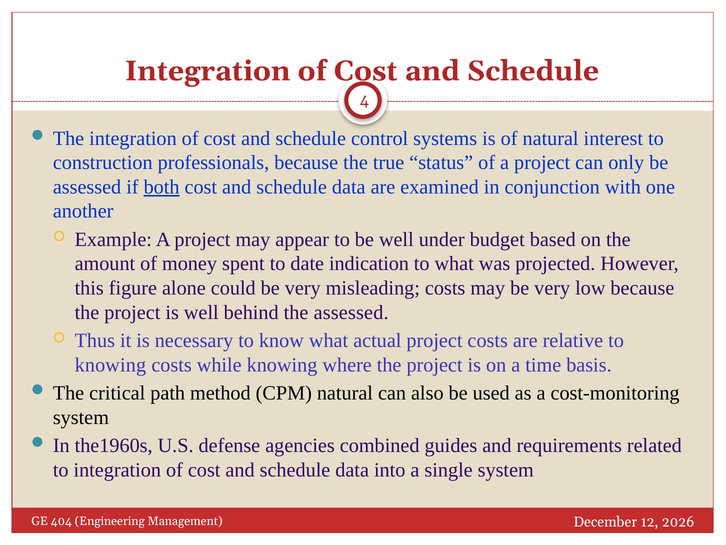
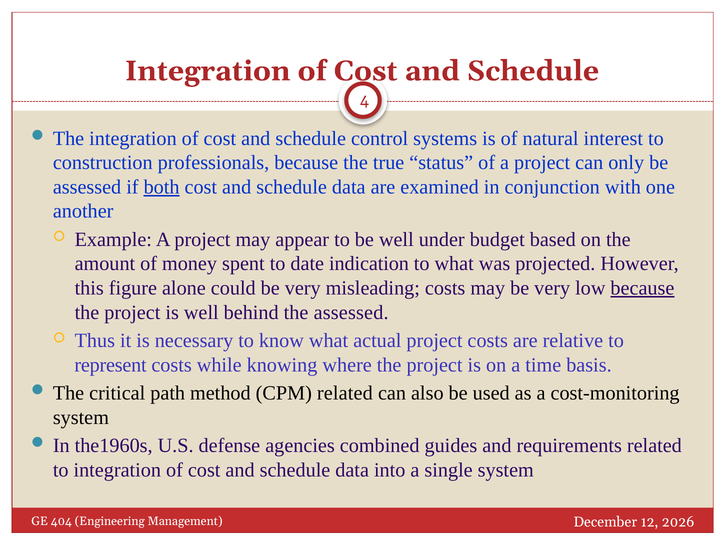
because underline: none -> present (642, 288)
knowing: knowing -> represent (111, 365)
CPM natural: natural -> related (345, 393)
